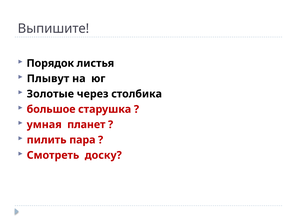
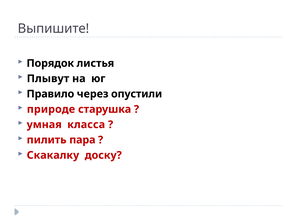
Золотые: Золотые -> Правило (50, 94)
столбика: столбика -> опустили (137, 94)
большое: большое -> природе (51, 110)
планет: планет -> класса (86, 125)
Смотреть: Смотреть -> Скакалку (53, 156)
